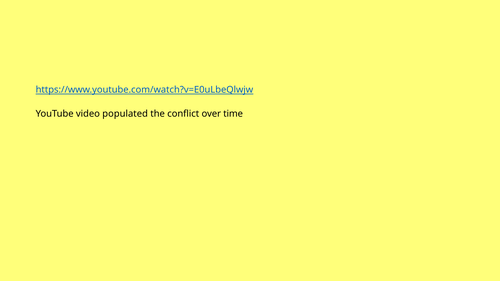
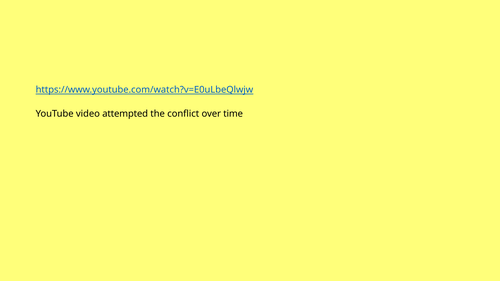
populated: populated -> attempted (125, 114)
